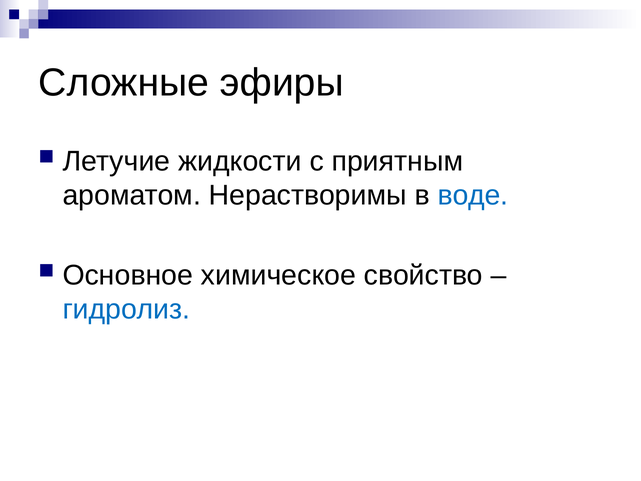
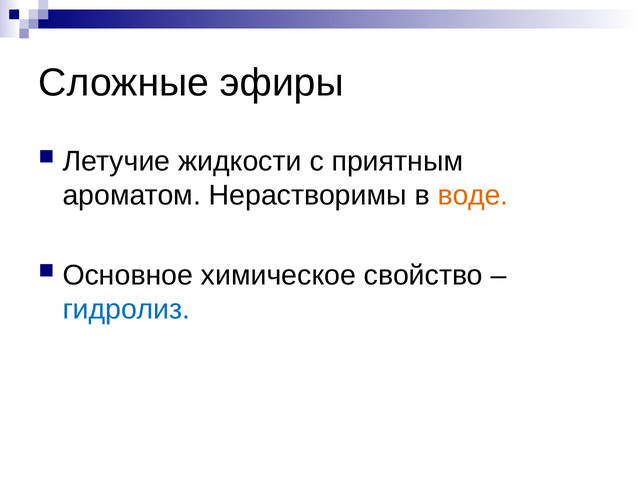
воде colour: blue -> orange (473, 195)
